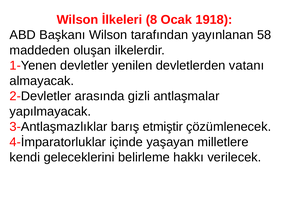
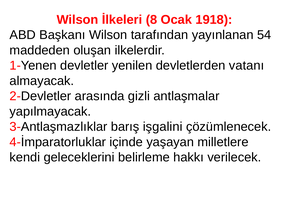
58: 58 -> 54 (264, 35)
etmiştir: etmiştir -> işgalini (163, 127)
